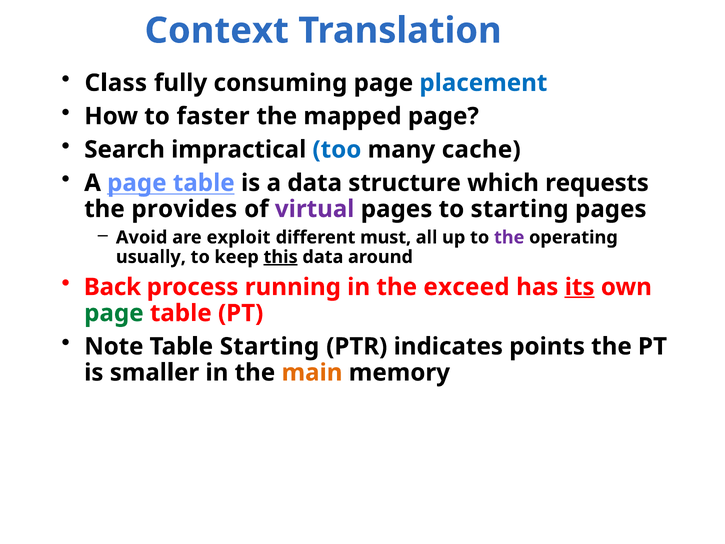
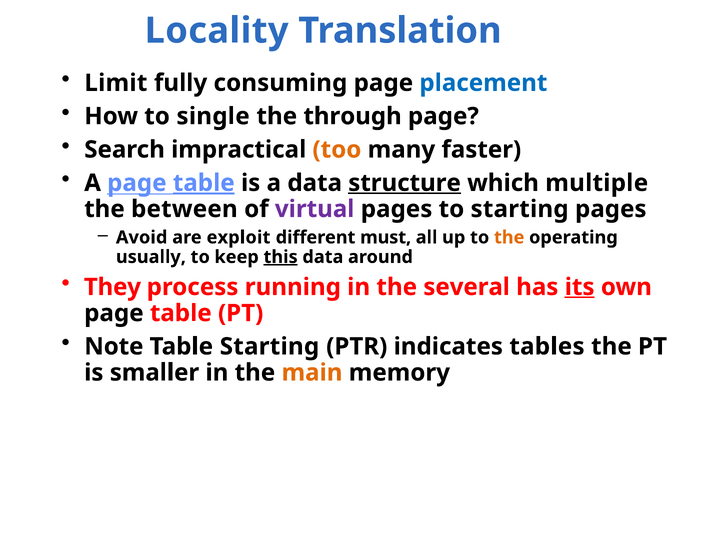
Context: Context -> Locality (217, 31)
Class: Class -> Limit (116, 83)
faster: faster -> single (213, 116)
mapped: mapped -> through (353, 116)
too colour: blue -> orange (337, 150)
cache: cache -> faster (481, 150)
table underline: none -> present (204, 183)
structure underline: none -> present (405, 183)
requests: requests -> multiple (597, 183)
provides: provides -> between (184, 209)
the colour: purple -> orange (509, 237)
Back: Back -> They (112, 287)
exceed: exceed -> several (467, 287)
page colour: green -> black (114, 313)
points: points -> tables (547, 346)
